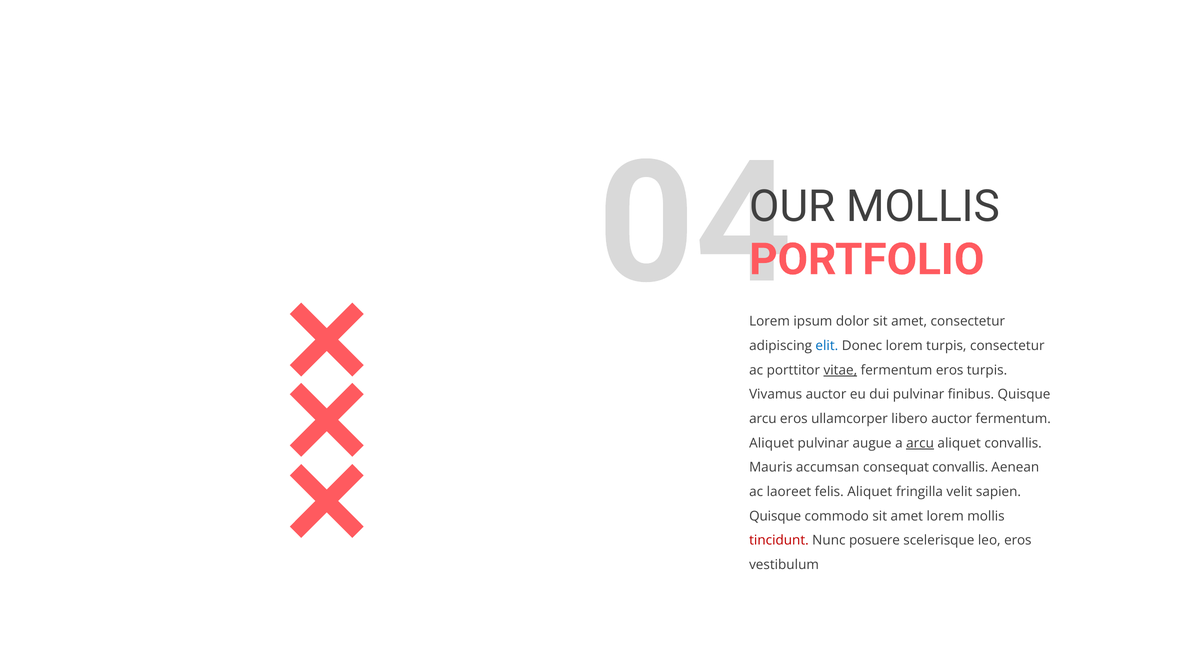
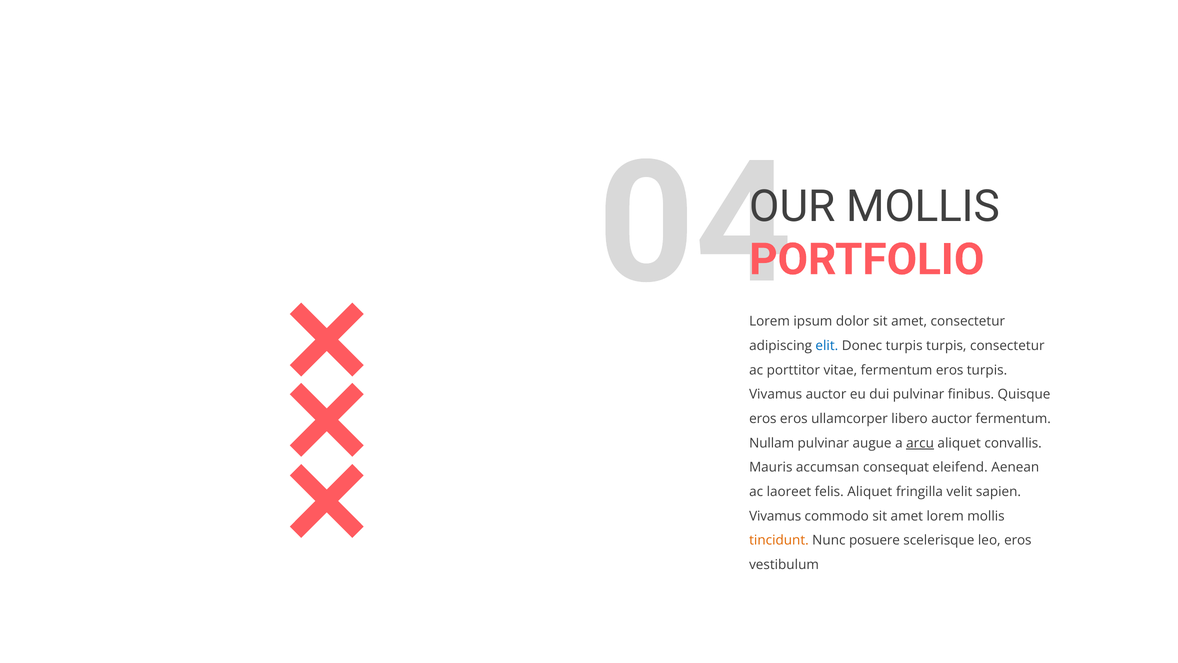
Donec lorem: lorem -> turpis (904, 346)
vitae underline: present -> none (840, 370)
arcu: arcu -> eros (763, 419)
Aliquet: Aliquet -> Nullam (772, 443)
consequat convallis: convallis -> eleifend (960, 467)
Quisque: Quisque -> Vivamus (775, 516)
tincidunt colour: red -> orange (779, 540)
